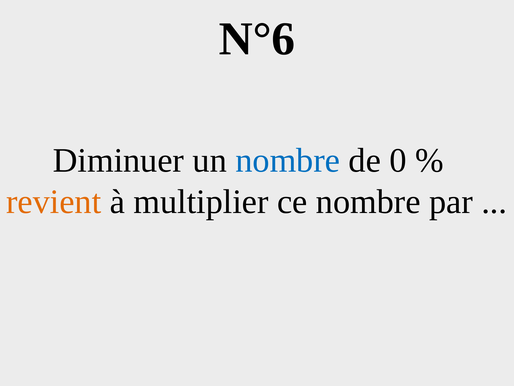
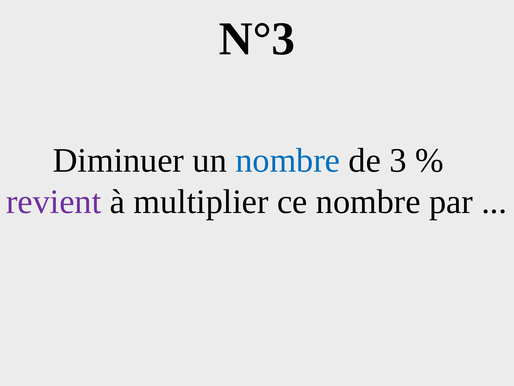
N°6: N°6 -> N°3 (257, 39)
0: 0 -> 3 (398, 160)
revient colour: orange -> purple (54, 201)
